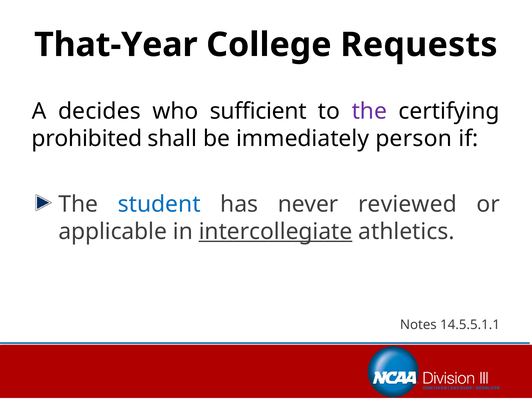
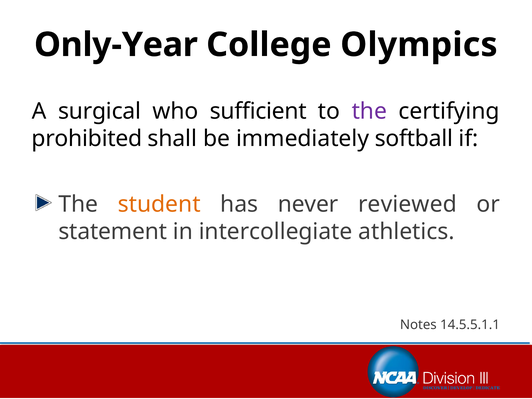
That-Year: That-Year -> Only-Year (116, 45)
Requests: Requests -> Olympics (419, 45)
decides: decides -> surgical (100, 111)
person: person -> softball (414, 139)
student colour: blue -> orange (159, 204)
applicable: applicable -> statement (113, 232)
intercollegiate underline: present -> none (276, 232)
